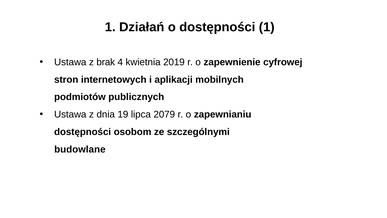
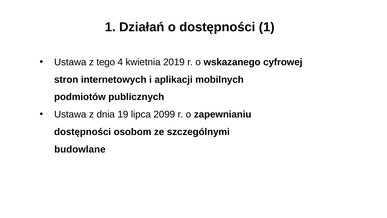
brak: brak -> tego (106, 62)
zapewnienie: zapewnienie -> wskazanego (232, 62)
2079: 2079 -> 2099 (164, 114)
